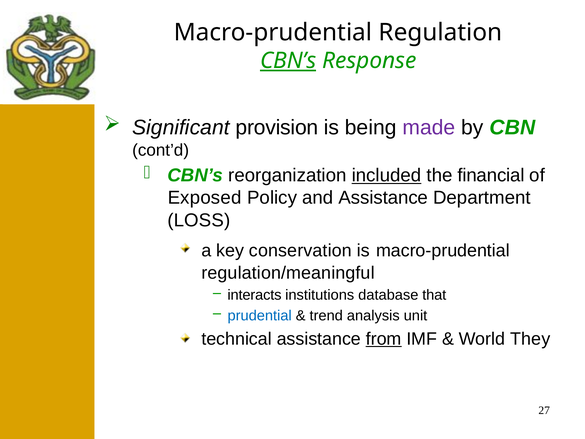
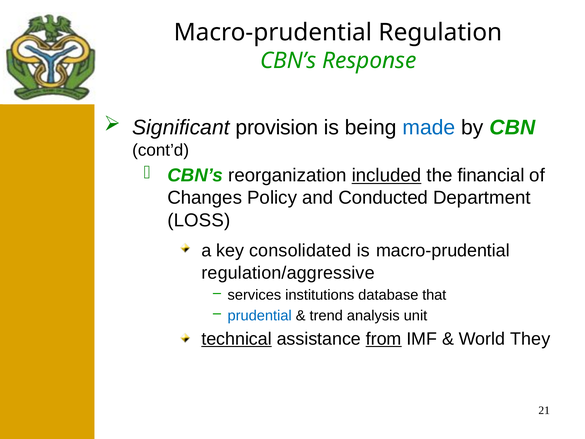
CBN’s underline: present -> none (288, 61)
made colour: purple -> blue (429, 127)
Exposed: Exposed -> Changes (205, 198)
and Assistance: Assistance -> Conducted (383, 198)
conservation: conservation -> consolidated (300, 250)
regulation/meaningful: regulation/meaningful -> regulation/aggressive (288, 273)
interacts: interacts -> services (254, 295)
technical underline: none -> present (237, 339)
27: 27 -> 21 (544, 410)
